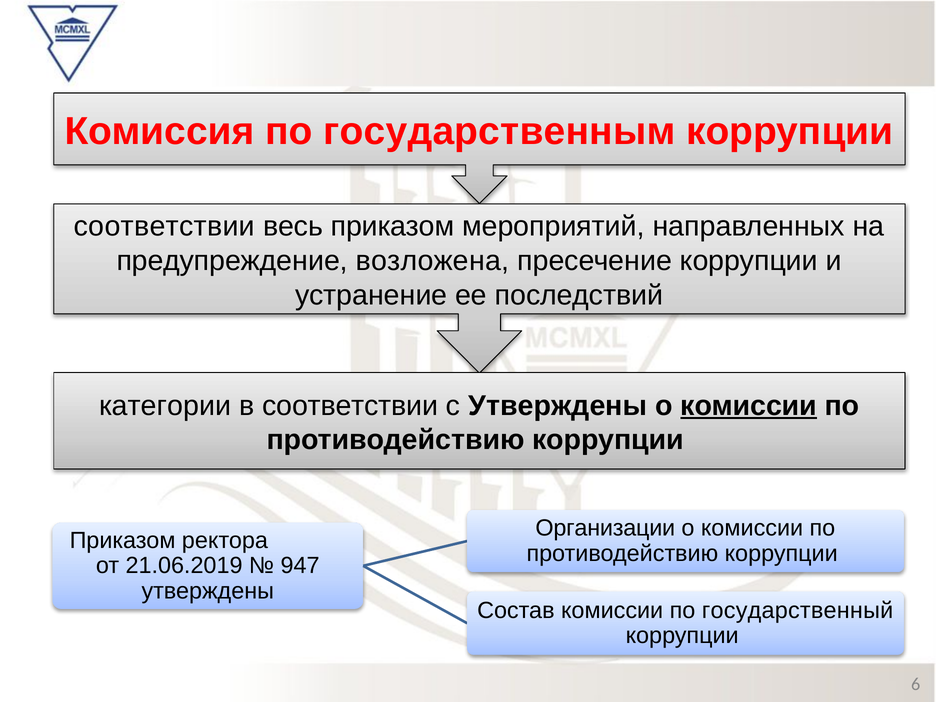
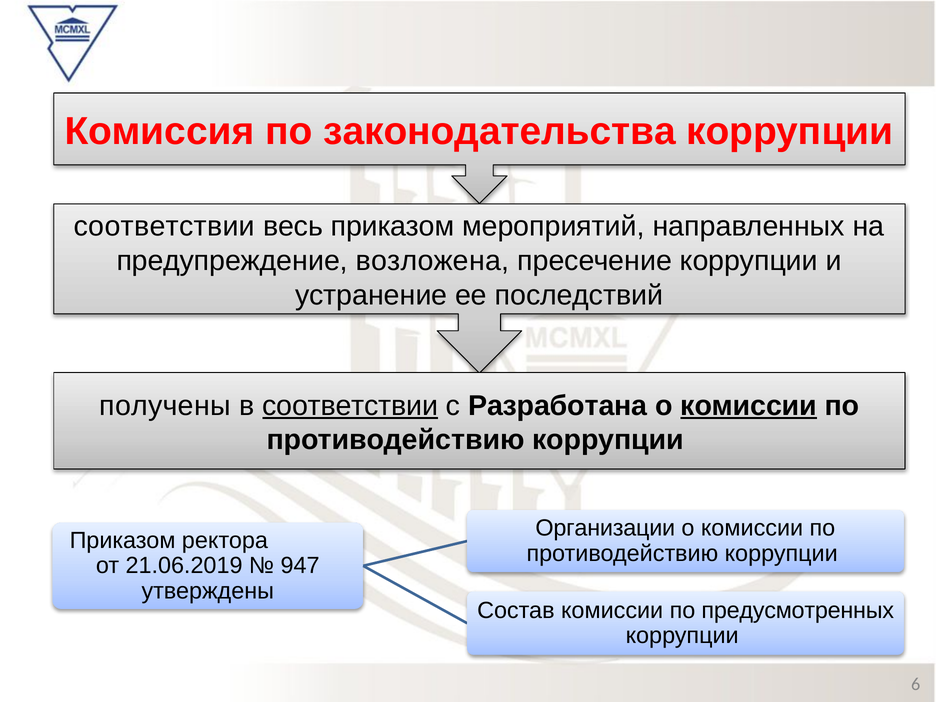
государственным: государственным -> законодательства (500, 132)
категории: категории -> получены (165, 406)
соответствии underline: none -> present (350, 406)
с Утверждены: Утверждены -> Разработана (558, 406)
государственный: государственный -> предусмотренных (798, 610)
